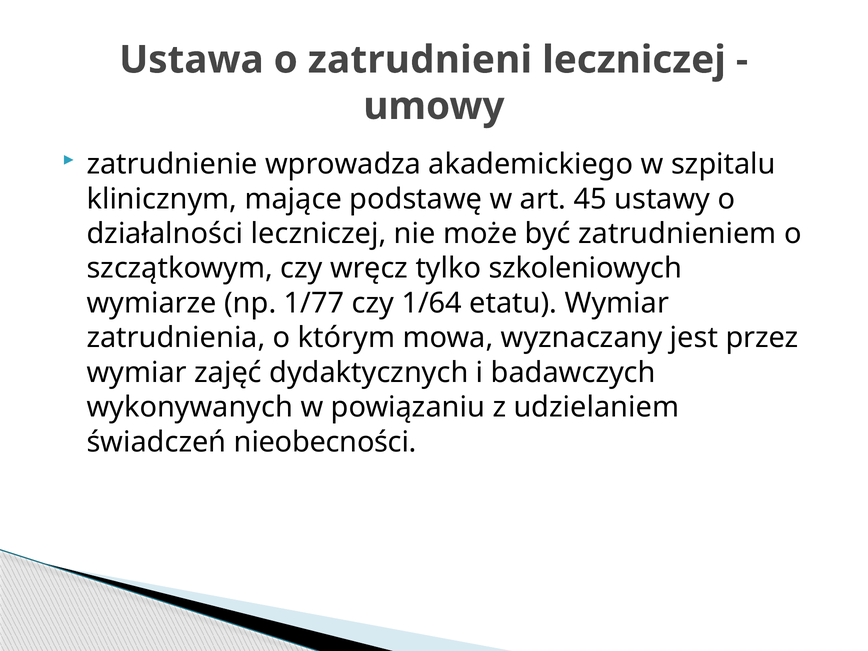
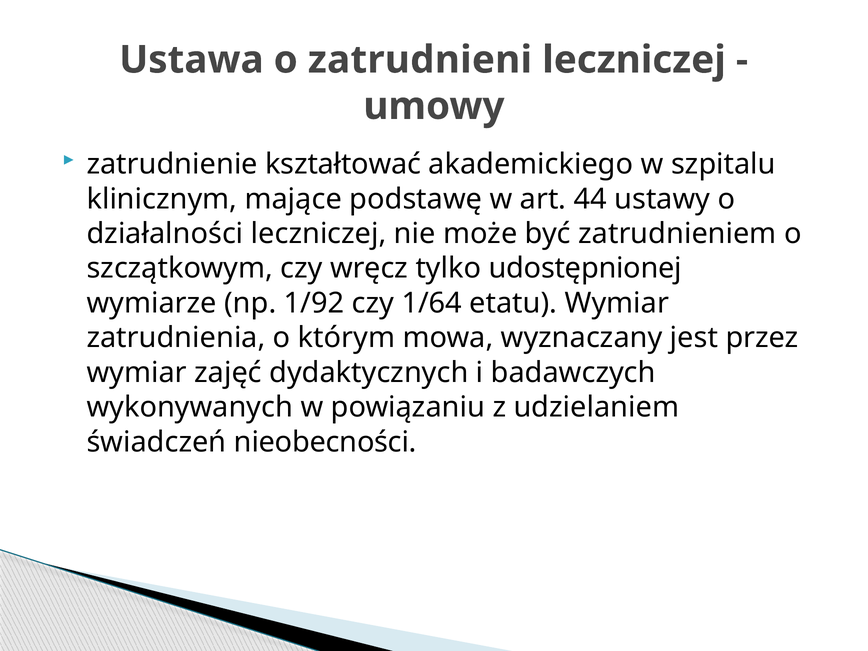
wprowadza: wprowadza -> kształtować (343, 164)
45: 45 -> 44 (590, 199)
szkoleniowych: szkoleniowych -> udostępnionej (585, 268)
1/77: 1/77 -> 1/92 (314, 303)
